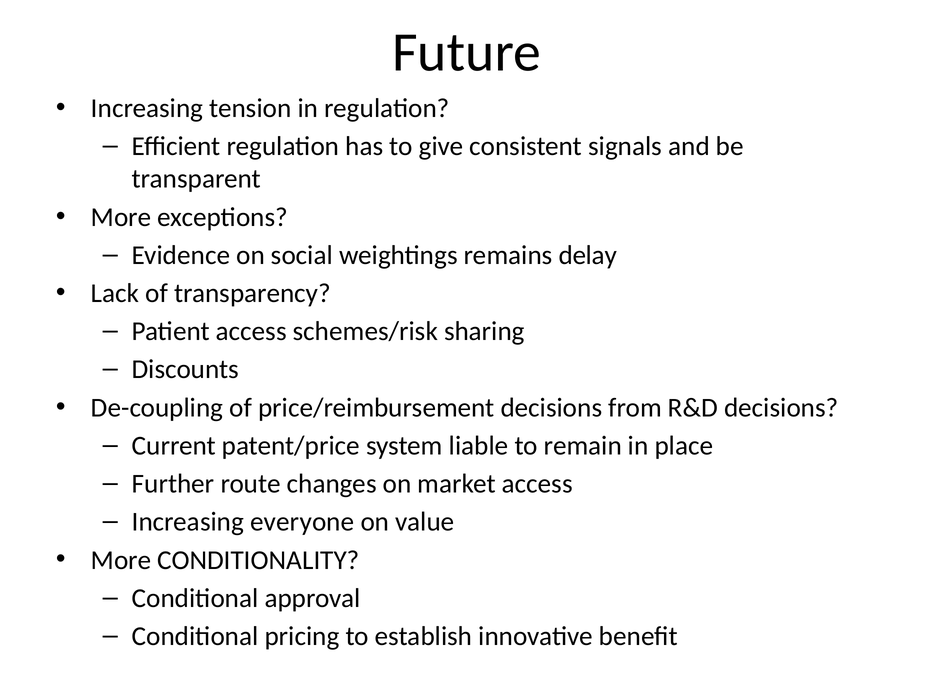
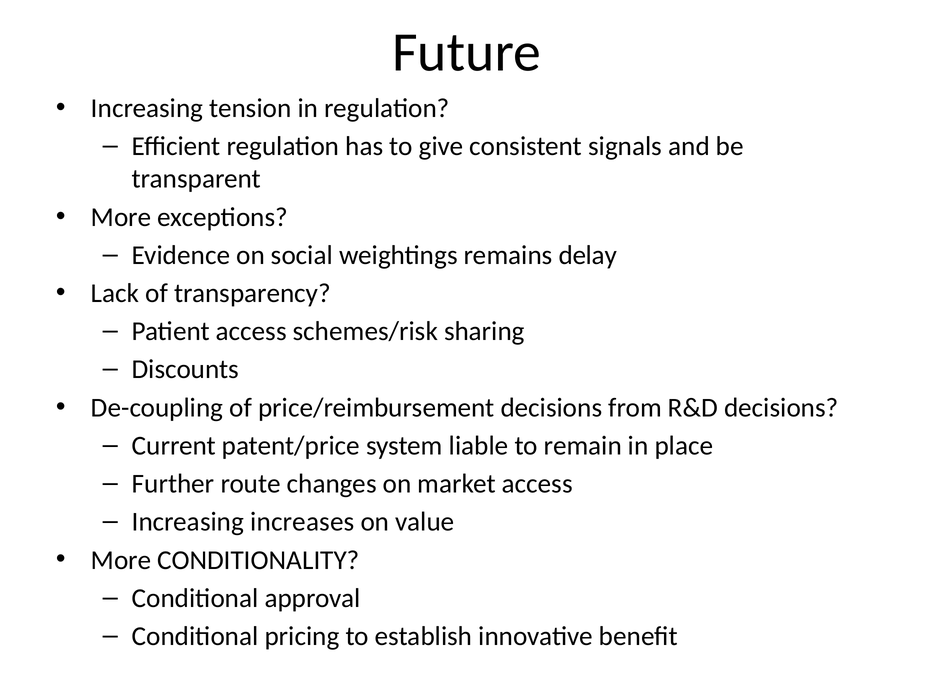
everyone: everyone -> increases (302, 522)
